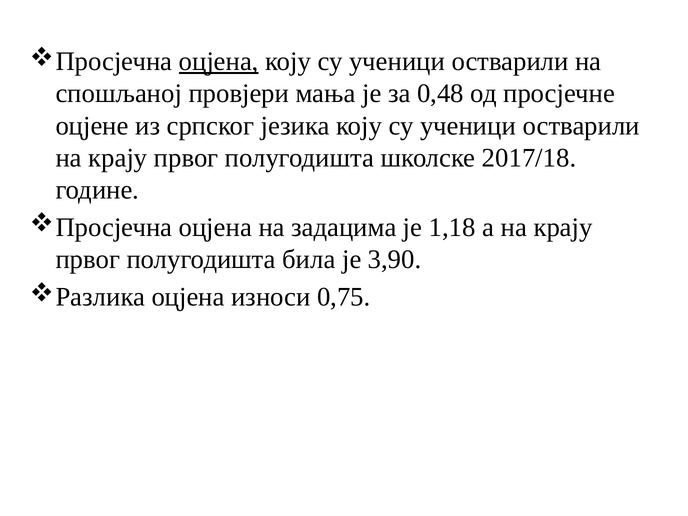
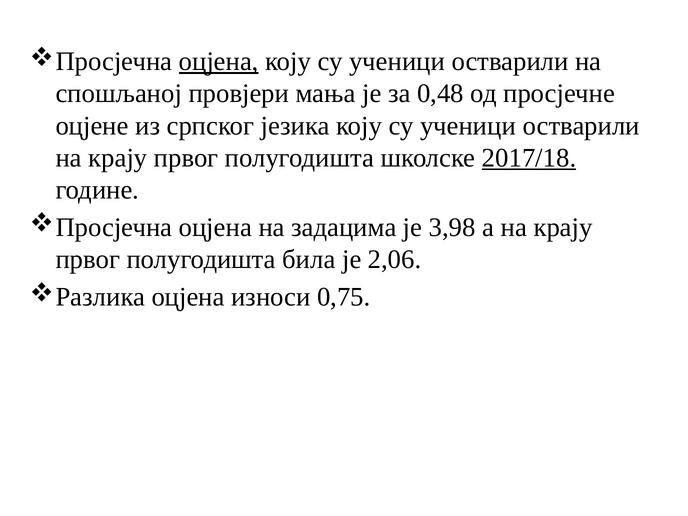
2017/18 underline: none -> present (529, 158)
1,18: 1,18 -> 3,98 (452, 227)
3,90: 3,90 -> 2,06 (395, 260)
